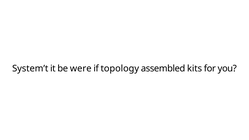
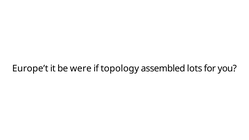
System’t: System’t -> Europe’t (30, 68)
kits: kits -> lots (195, 68)
